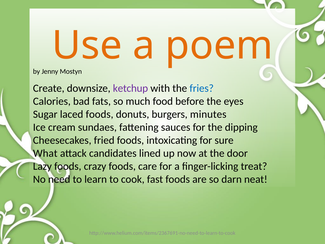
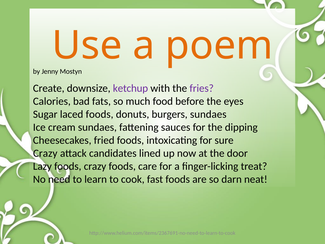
fries colour: blue -> purple (202, 88)
burgers minutes: minutes -> sundaes (208, 114)
What: What -> Crazy (45, 153)
